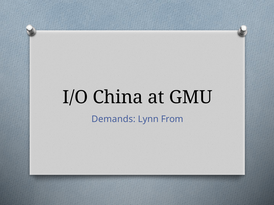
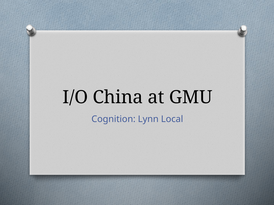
Demands: Demands -> Cognition (113, 119)
From: From -> Local (172, 119)
